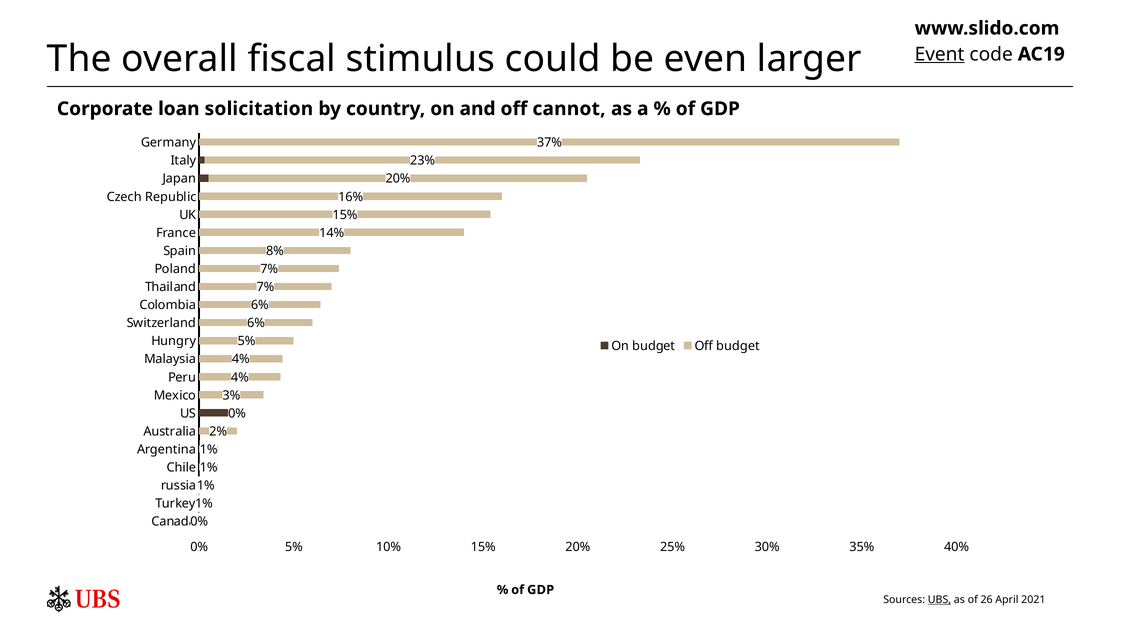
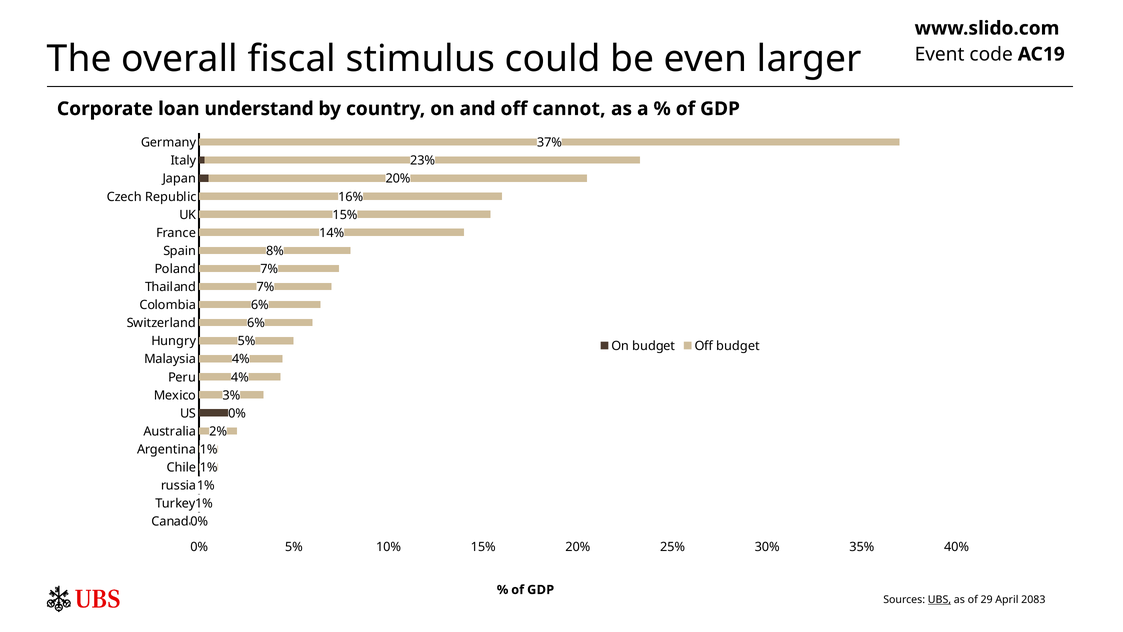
Event underline: present -> none (940, 54)
solicitation: solicitation -> understand (259, 109)
26: 26 -> 29 (987, 600)
2021: 2021 -> 2083 (1033, 600)
